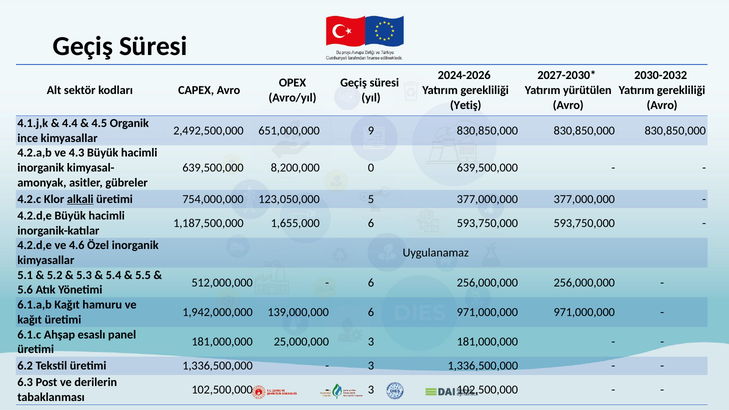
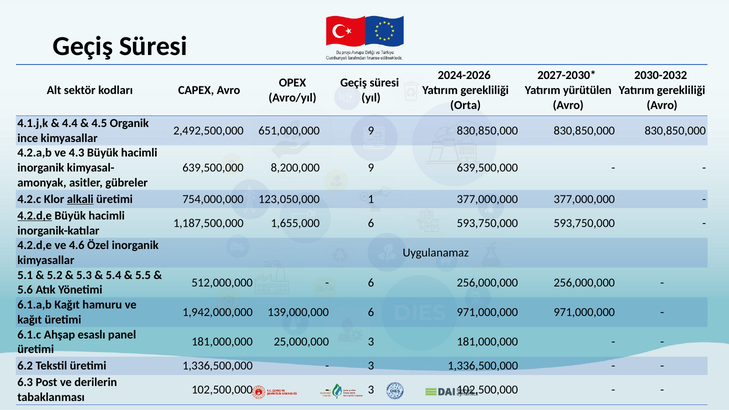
Yetiş: Yetiş -> Orta (466, 105)
8,200,000 0: 0 -> 9 (371, 168)
5: 5 -> 1 (371, 199)
4.2.d,e underline: none -> present (35, 216)
